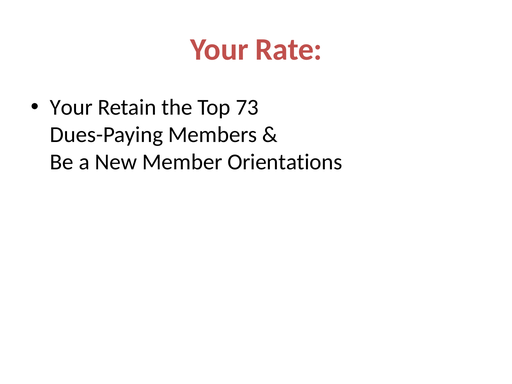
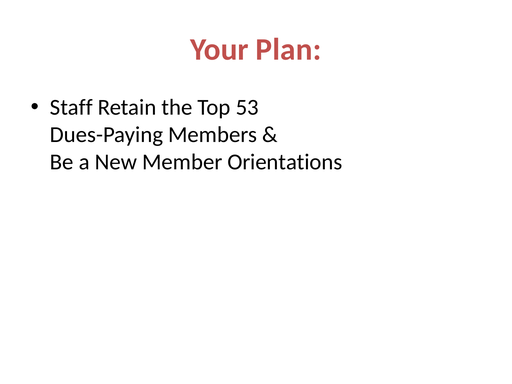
Rate: Rate -> Plan (289, 50)
Your: Your -> Staff (71, 107)
73: 73 -> 53 (247, 107)
